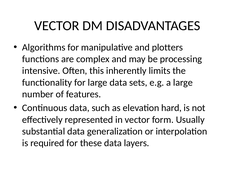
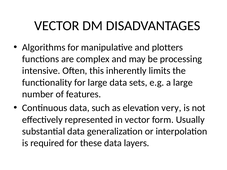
hard: hard -> very (171, 108)
